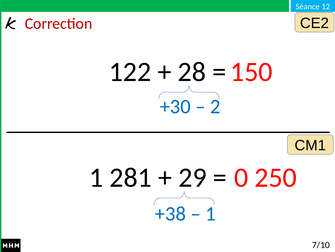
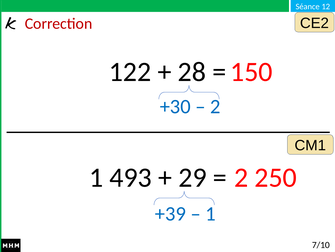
281: 281 -> 493 (131, 177)
0: 0 -> 2 (241, 177)
+38: +38 -> +39 (170, 213)
